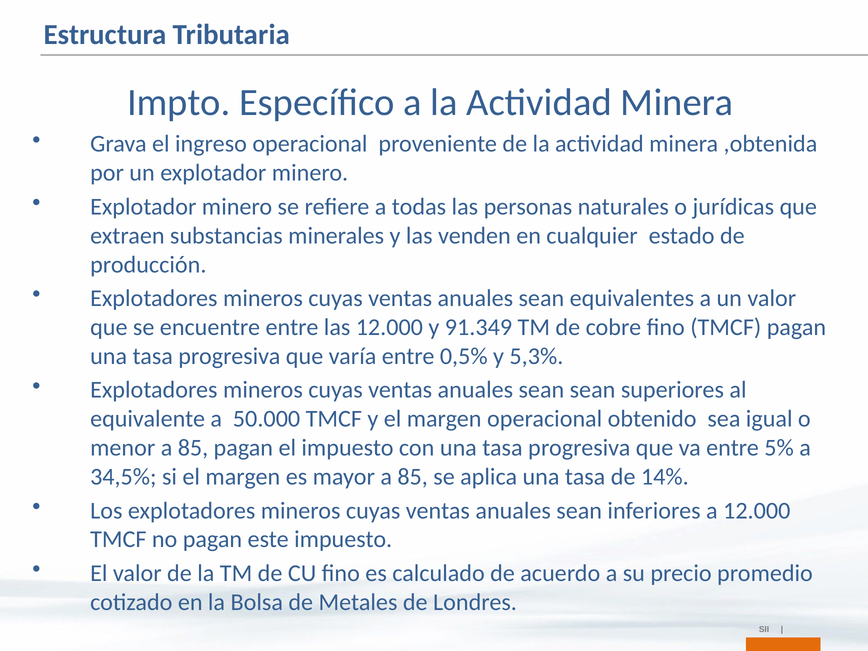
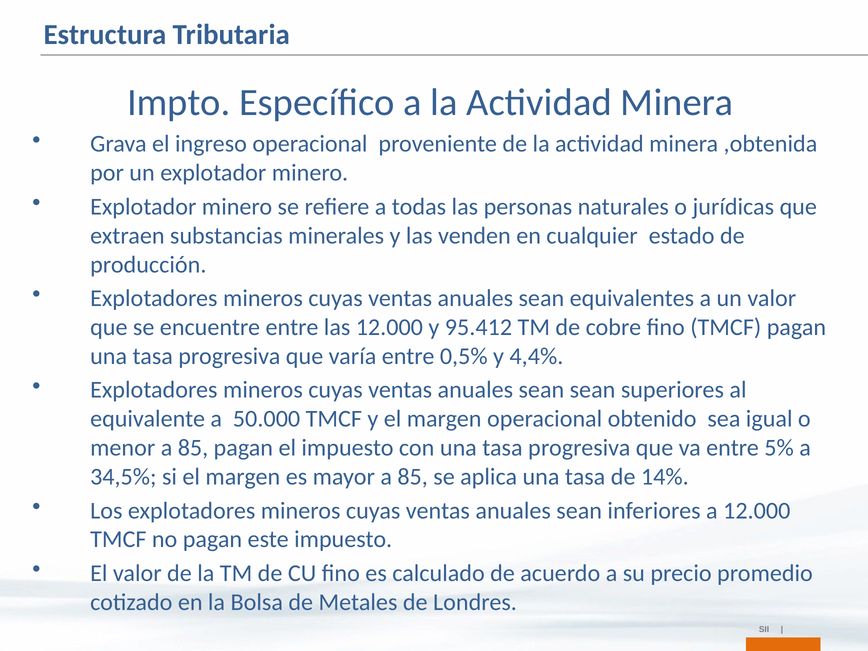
91.349: 91.349 -> 95.412 (478, 327)
5,3%: 5,3% -> 4,4% (536, 356)
